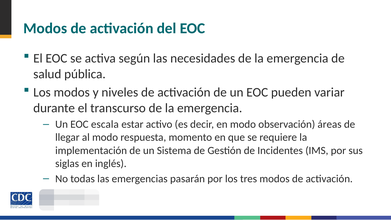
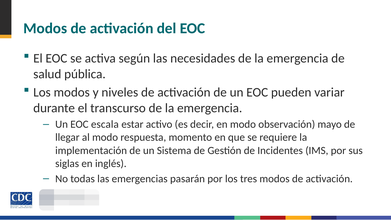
áreas: áreas -> mayo (330, 124)
